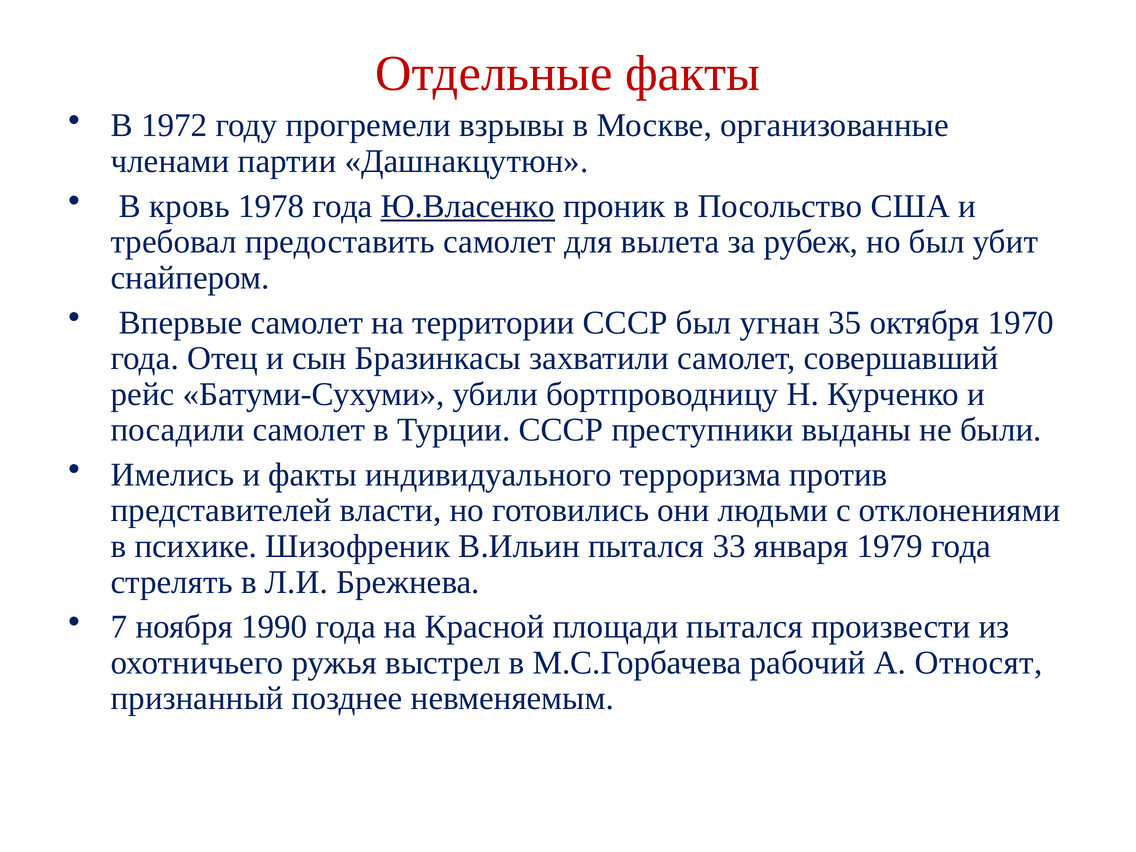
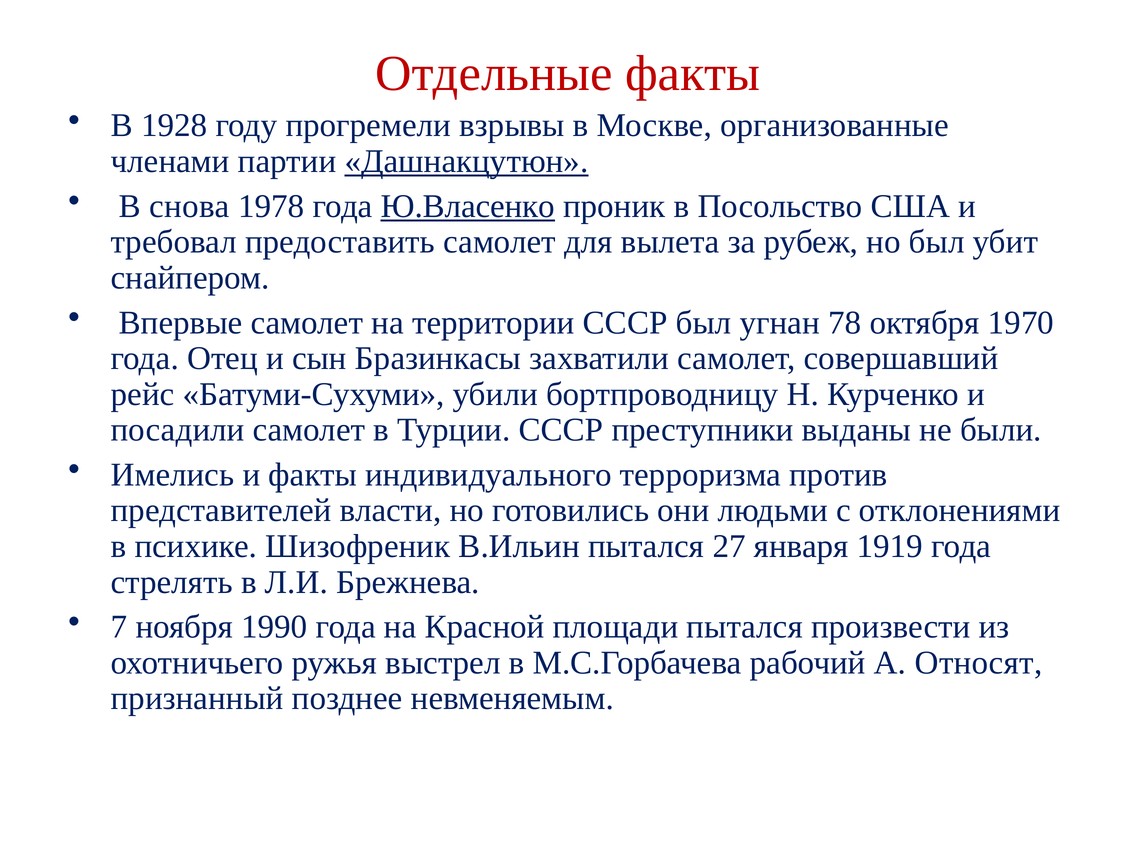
1972: 1972 -> 1928 (174, 126)
Дашнакцутюн underline: none -> present (466, 161)
кровь: кровь -> снова (189, 206)
35: 35 -> 78 (845, 323)
33: 33 -> 27 (729, 546)
1979: 1979 -> 1919 (890, 546)
